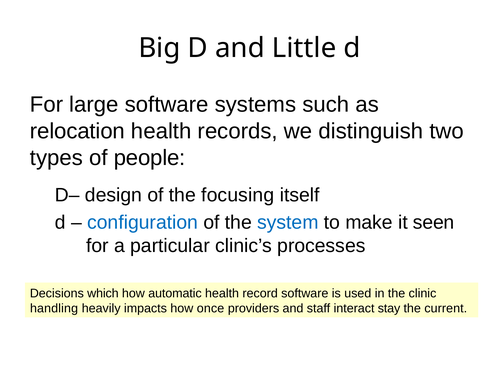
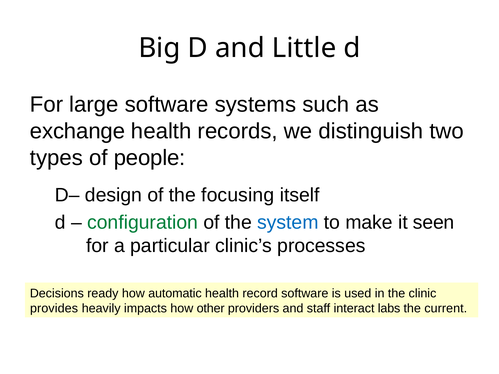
relocation: relocation -> exchange (77, 131)
configuration colour: blue -> green (143, 223)
which: which -> ready (103, 294)
handling: handling -> provides (54, 309)
once: once -> other (211, 309)
stay: stay -> labs (389, 309)
